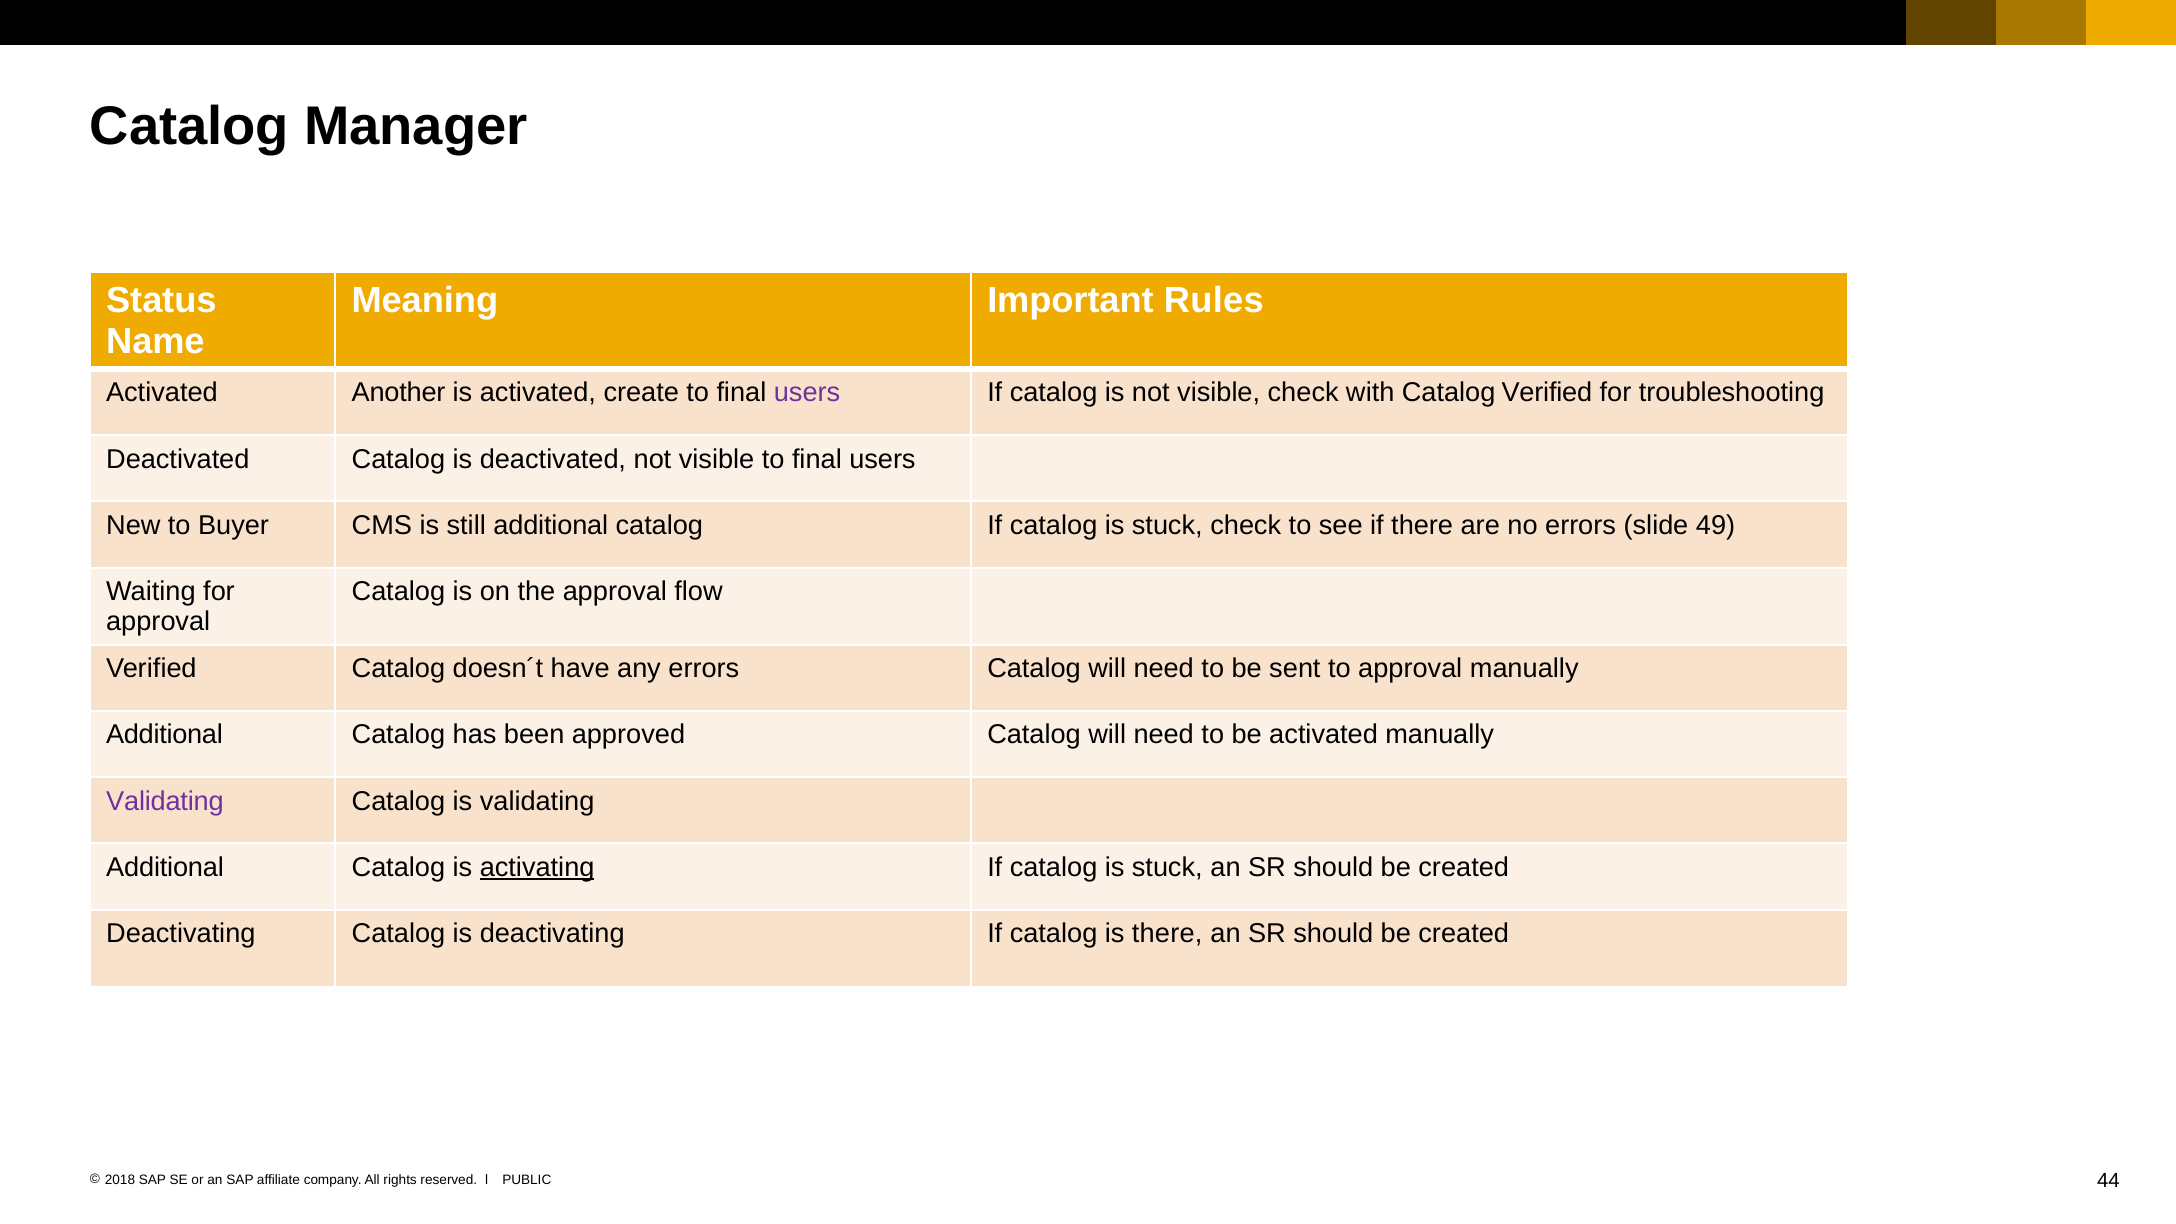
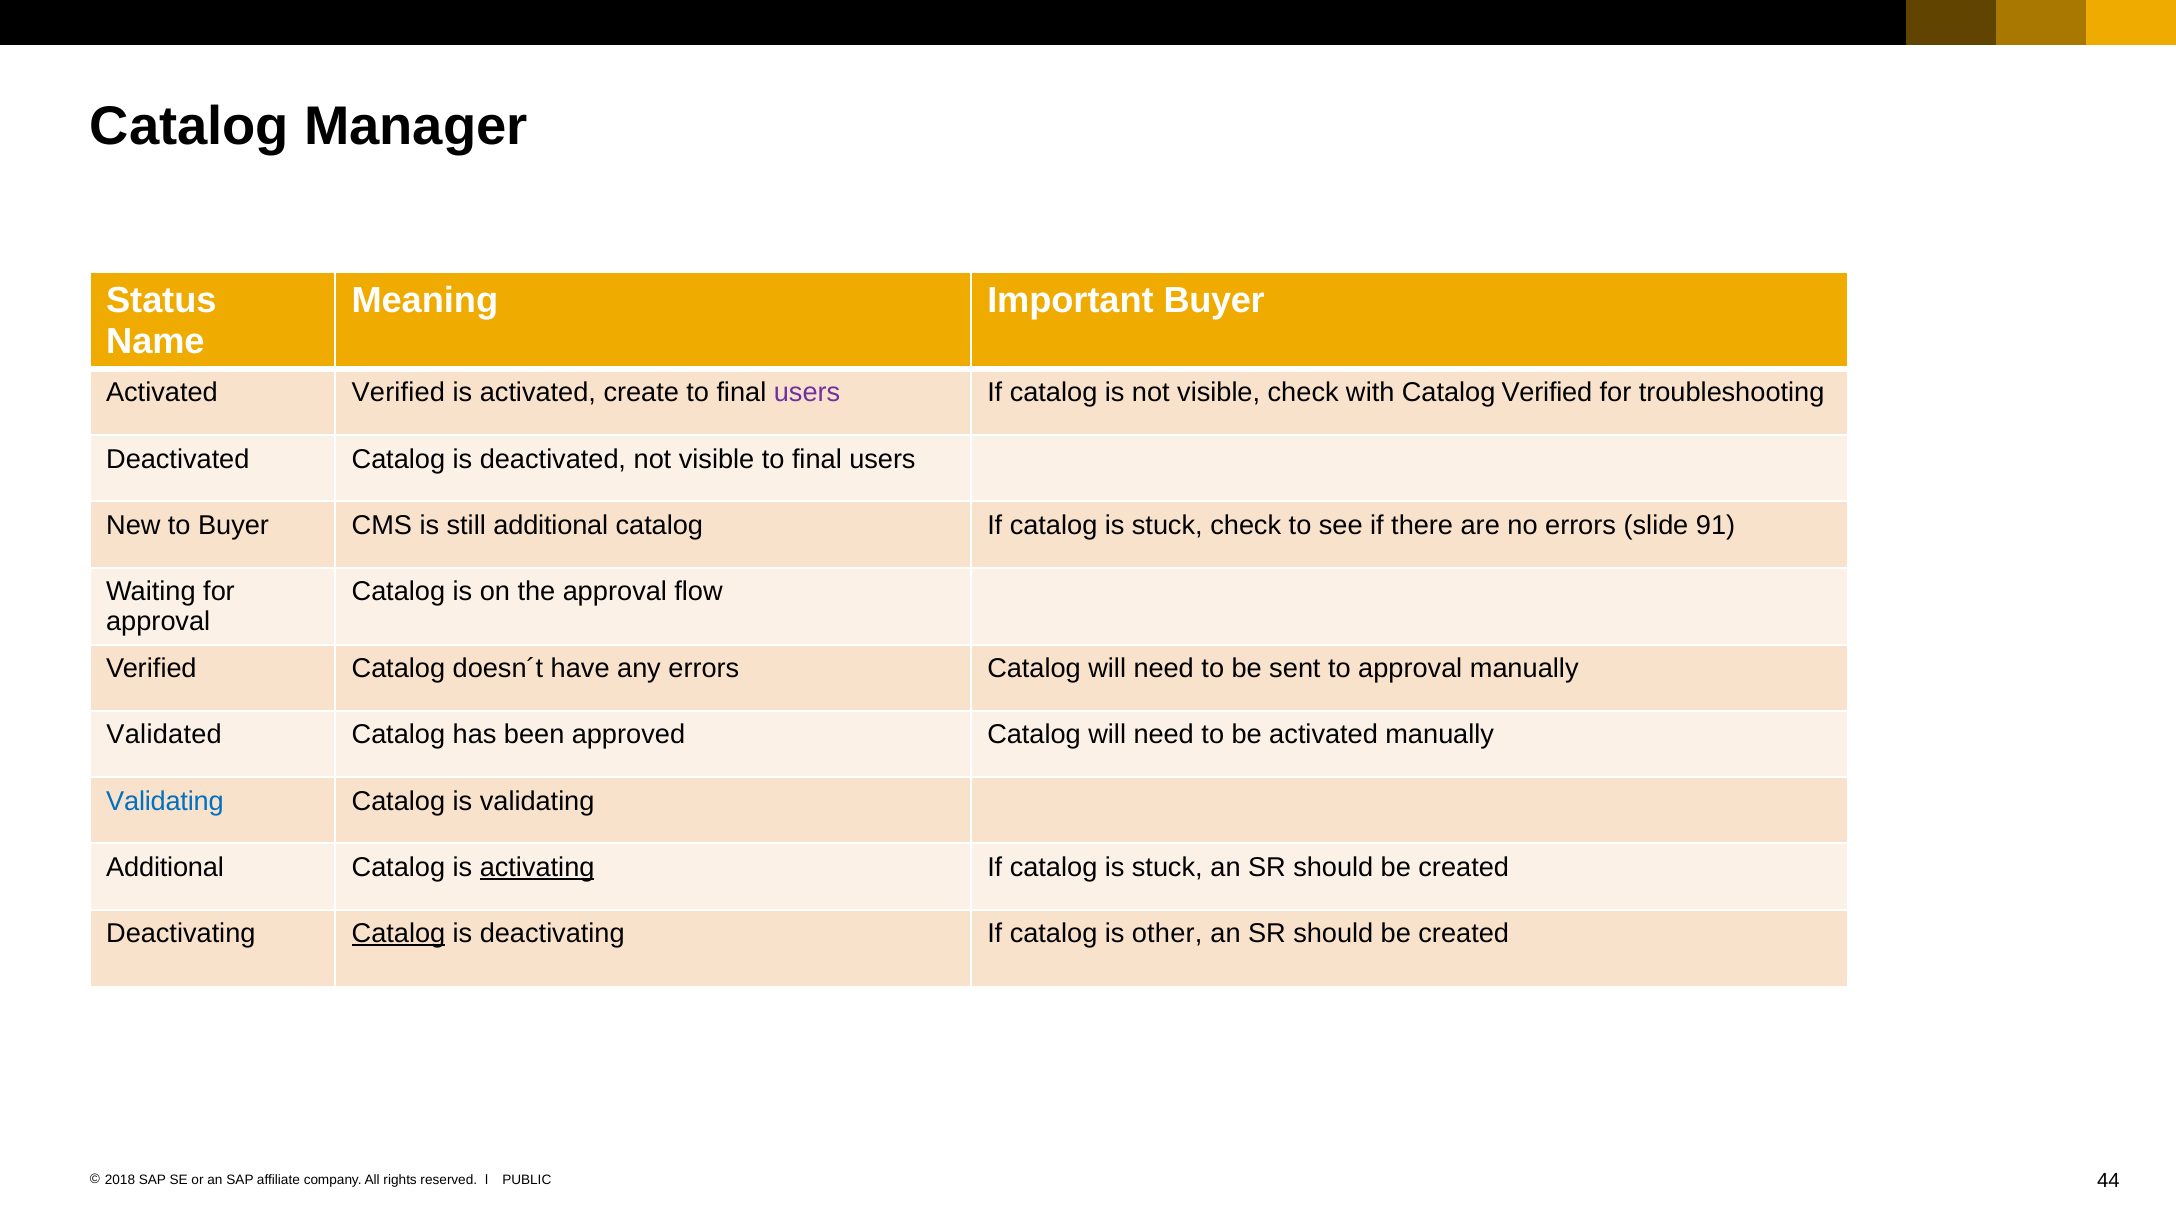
Important Rules: Rules -> Buyer (1214, 301)
Activated Another: Another -> Verified (398, 393)
49: 49 -> 91 (1716, 525)
Additional: Additional -> Validated (164, 735)
Validating colour: purple -> blue (165, 801)
Catalog underline: none -> present (398, 933)
is there: there -> other (1167, 933)
